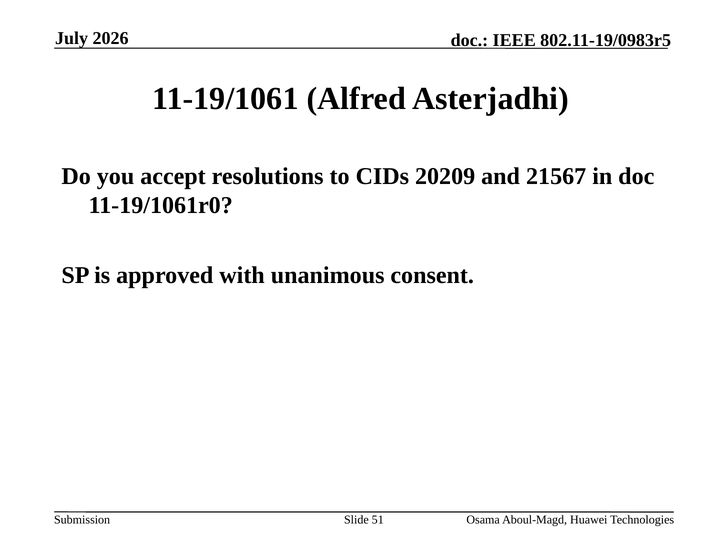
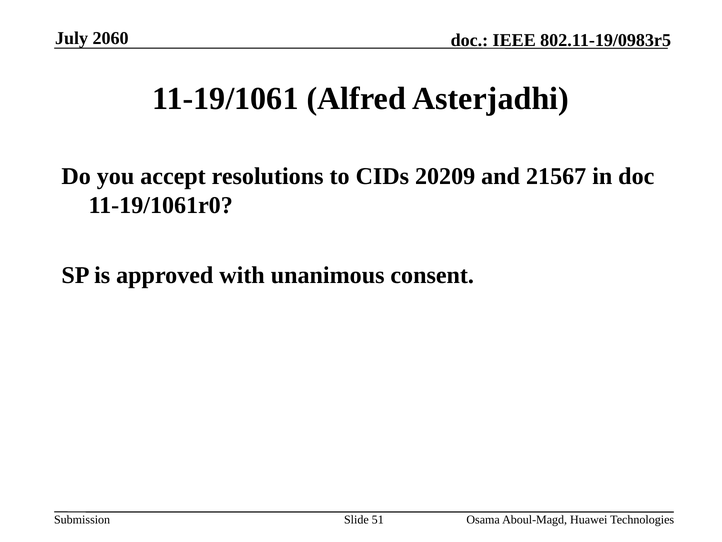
2026: 2026 -> 2060 (111, 38)
